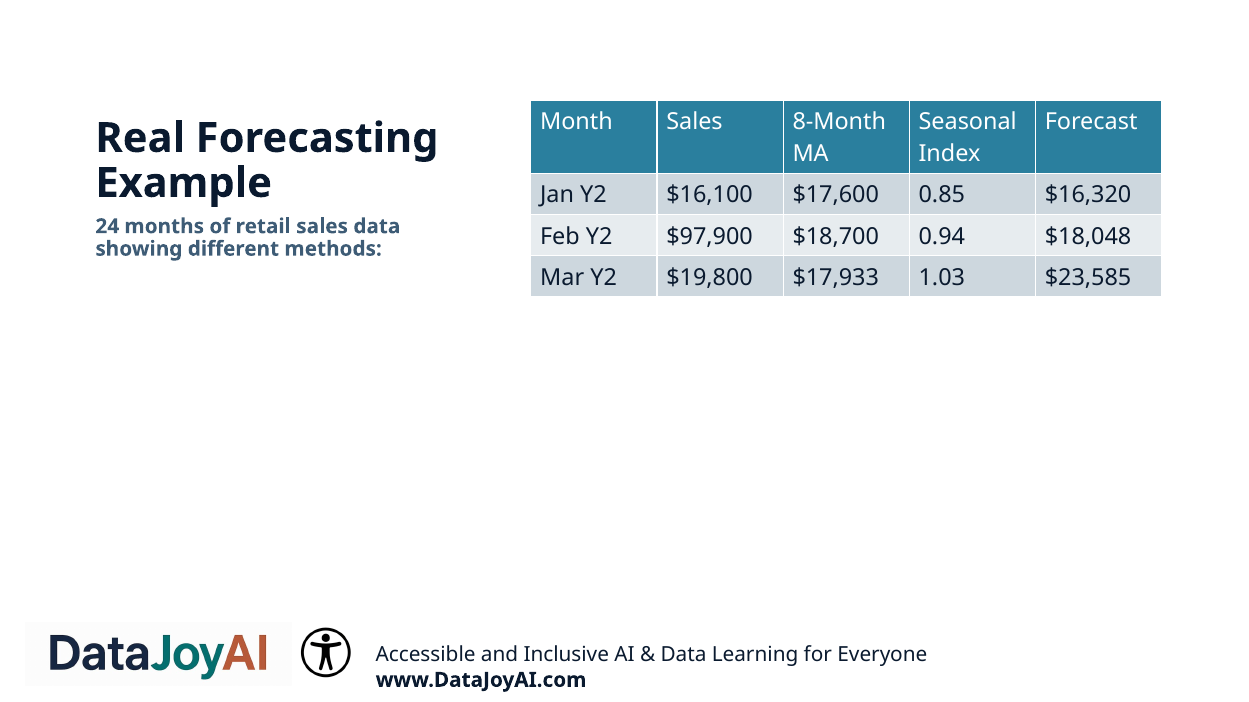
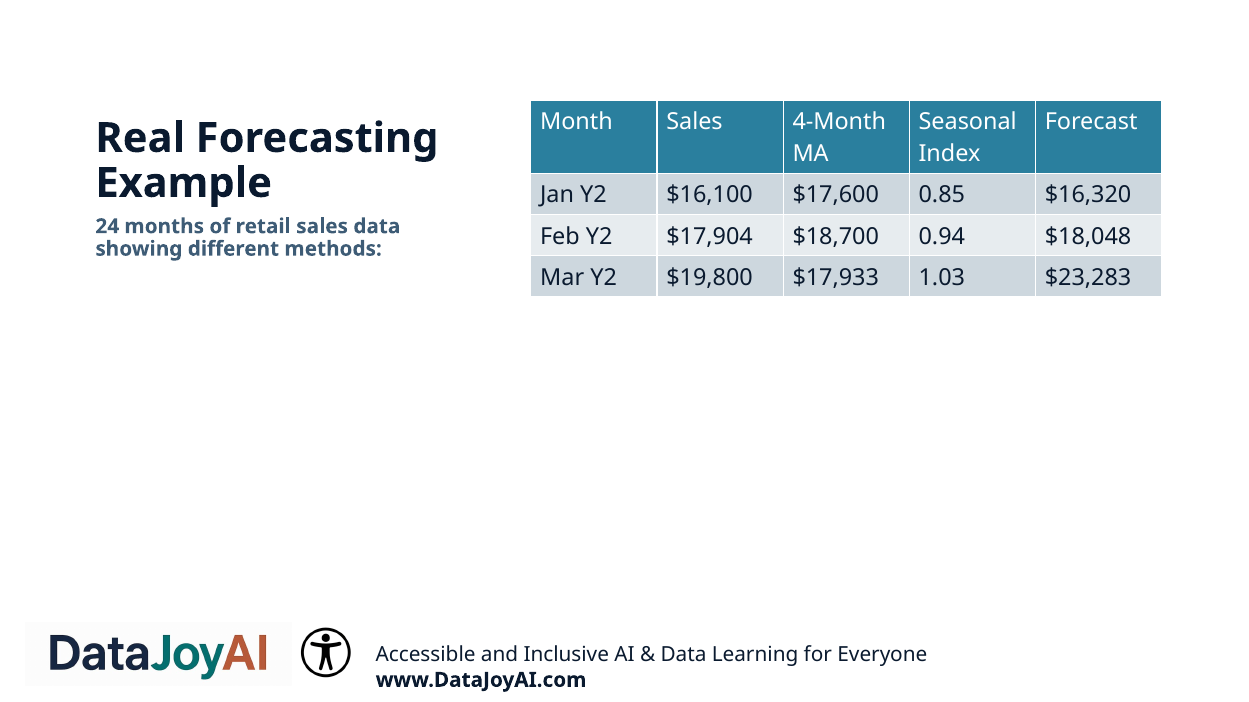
8-Month: 8-Month -> 4-Month (839, 122)
$97,900: $97,900 -> $17,904 (710, 236)
$23,585: $23,585 -> $23,283 (1088, 278)
